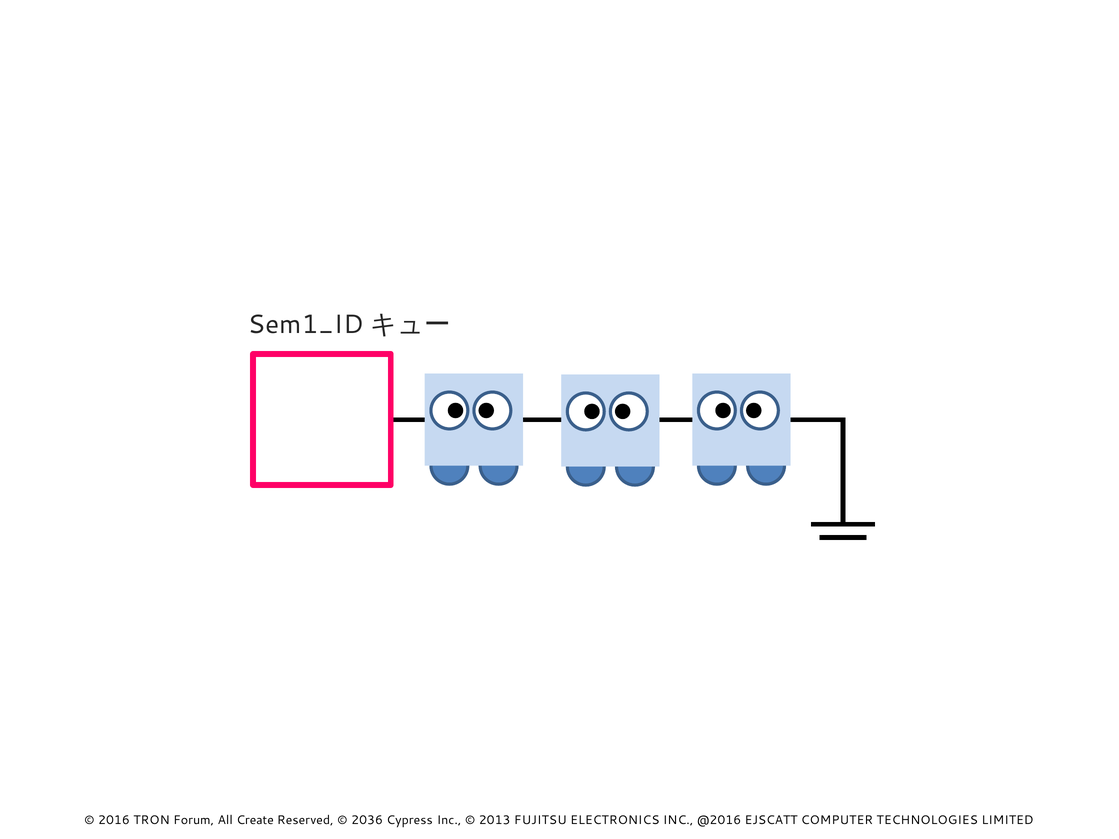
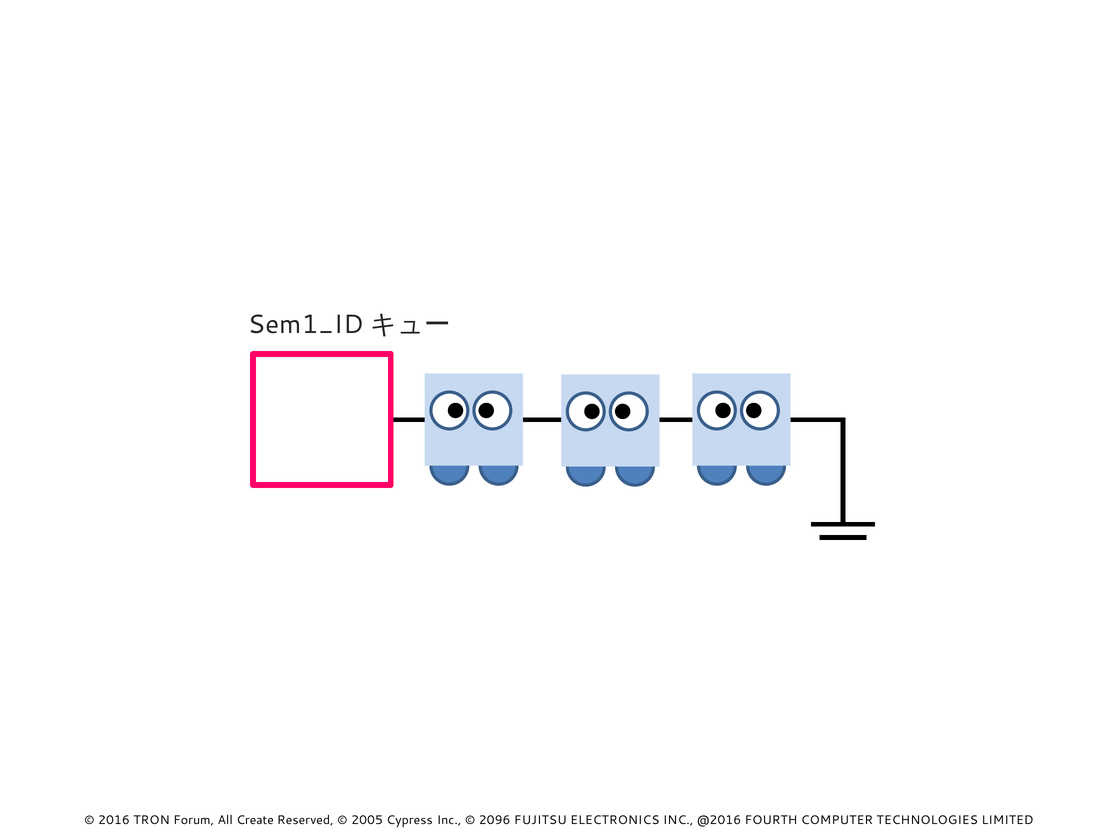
2036: 2036 -> 2005 (367, 821)
2013: 2013 -> 2096 (495, 821)
EJSCATT: EJSCATT -> FOURTH (771, 821)
